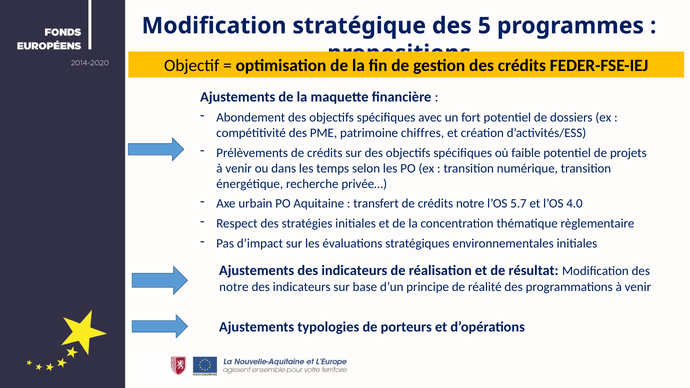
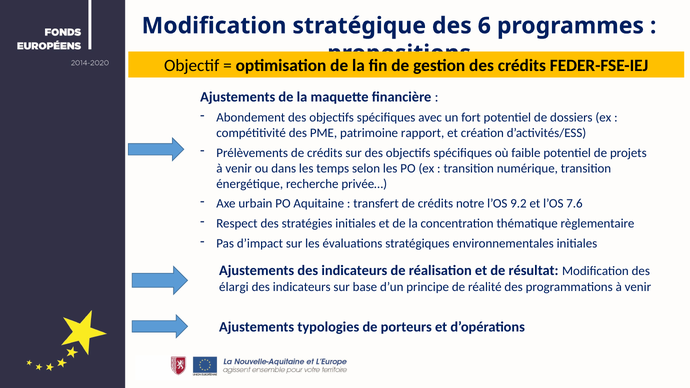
5: 5 -> 6 (484, 26)
chiffres: chiffres -> rapport (423, 133)
5.7: 5.7 -> 9.2 (518, 204)
4.0: 4.0 -> 7.6 (574, 204)
notre: notre -> élargi (234, 287)
